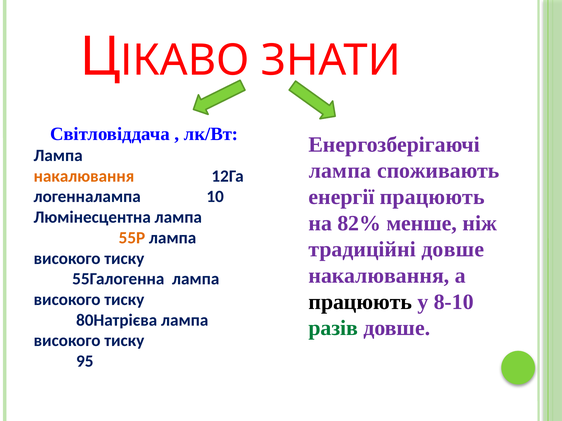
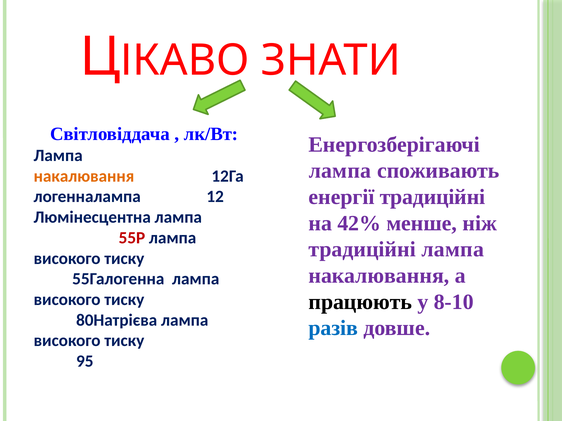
енергії працюють: працюють -> традиційні (432, 197)
10: 10 -> 12 (215, 197)
82%: 82% -> 42% (359, 223)
55Р colour: orange -> red (132, 238)
традиційні довше: довше -> лампа (453, 250)
разів colour: green -> blue (333, 328)
